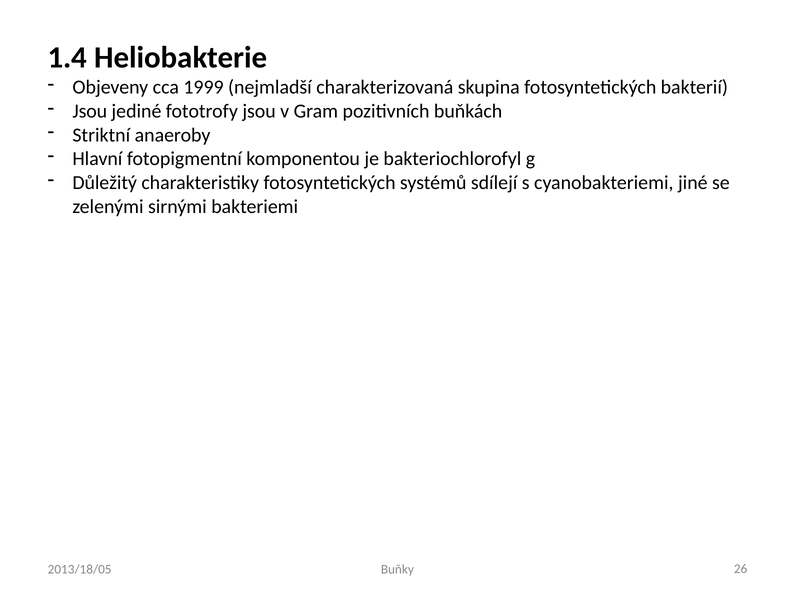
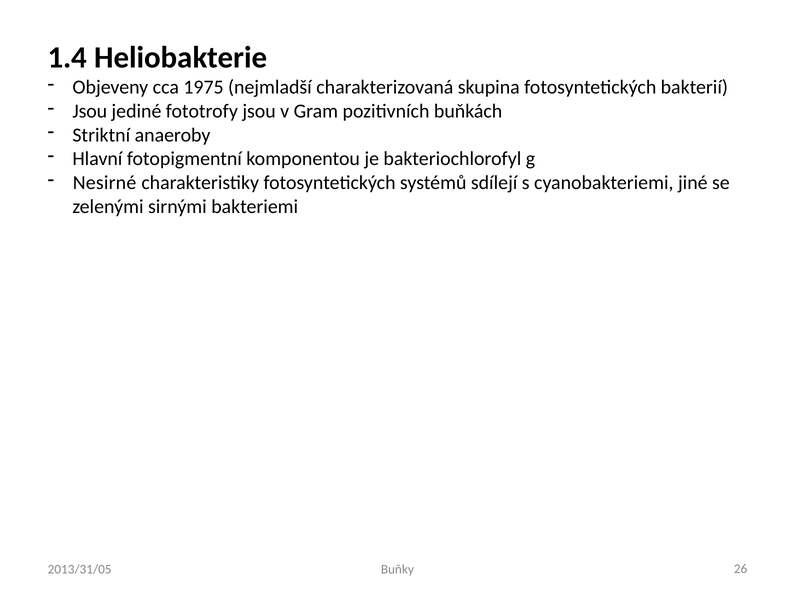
1999: 1999 -> 1975 (204, 87)
Důležitý: Důležitý -> Nesirné (105, 183)
2013/18/05: 2013/18/05 -> 2013/31/05 (80, 569)
